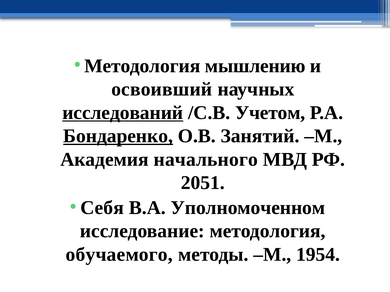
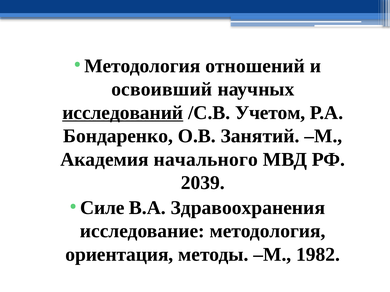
мышлению: мышлению -> отношений (255, 66)
Бондаренко underline: present -> none (118, 136)
2051: 2051 -> 2039 (203, 183)
Себя: Себя -> Силе (102, 208)
Уполномоченном: Уполномоченном -> Здравоохранения (248, 208)
обучаемого: обучаемого -> ориентация (119, 255)
1954: 1954 -> 1982 (318, 255)
